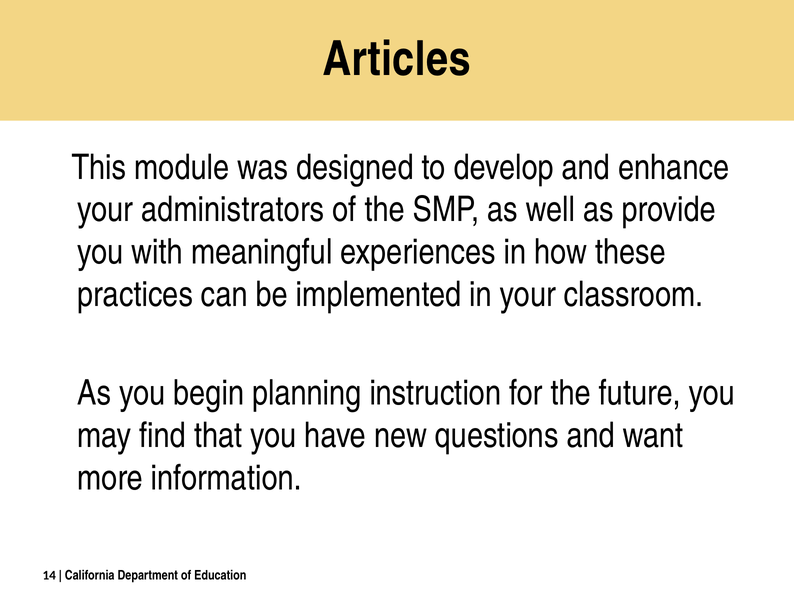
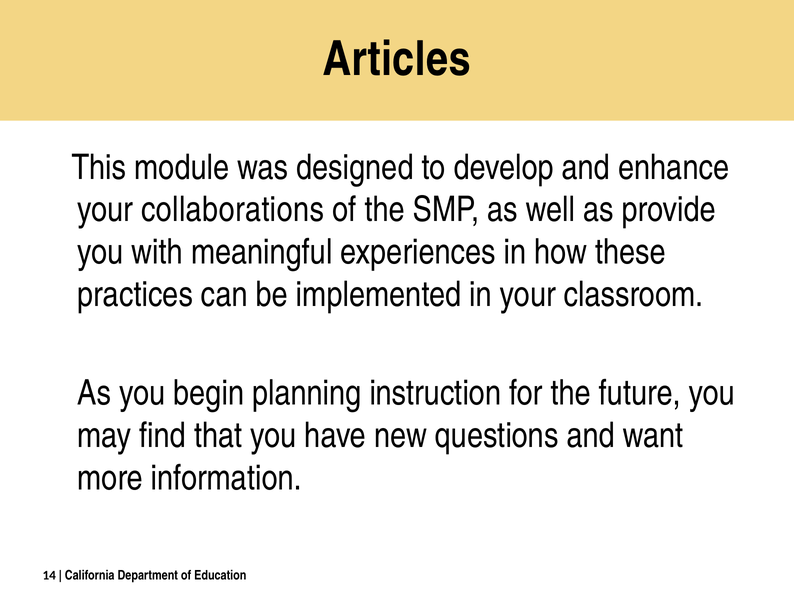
administrators: administrators -> collaborations (233, 210)
